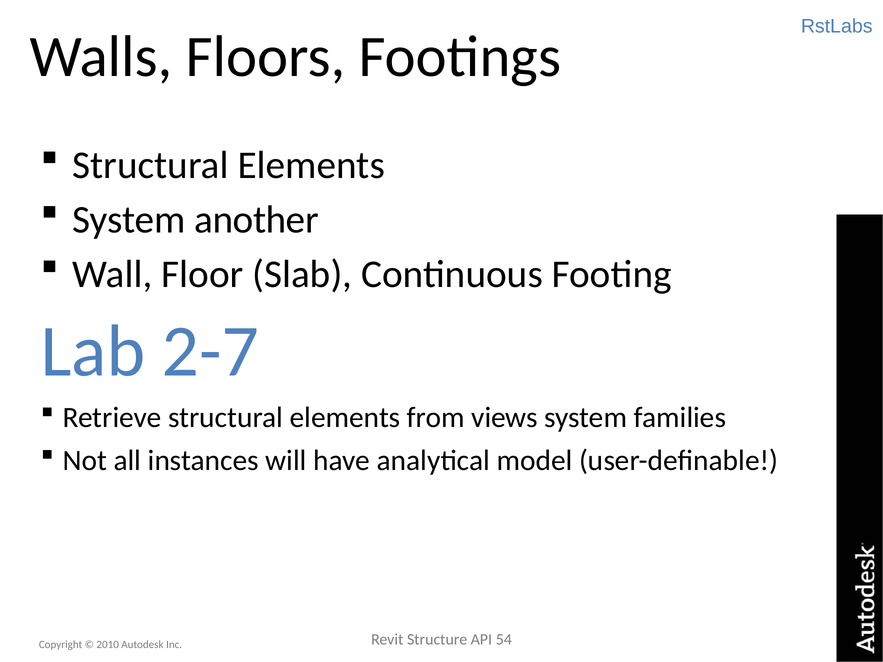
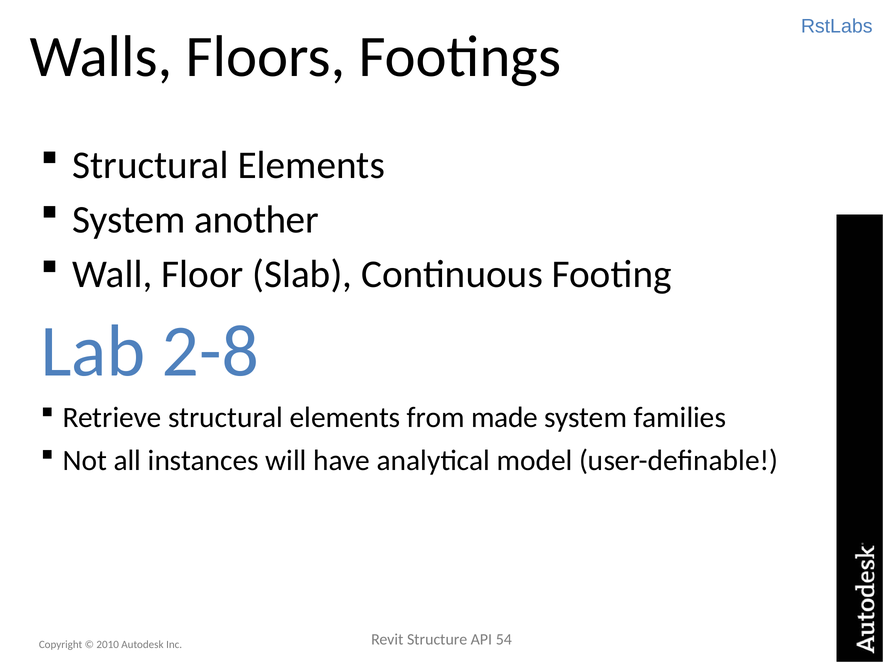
2-7: 2-7 -> 2-8 (210, 352)
views: views -> made (505, 418)
